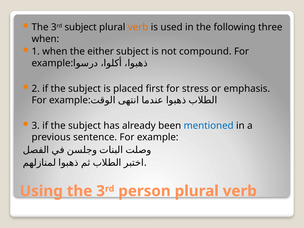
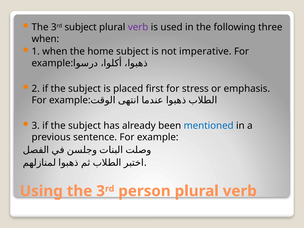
verb colour: orange -> purple (138, 27)
either: either -> home (101, 52)
compound: compound -> imperative (205, 52)
